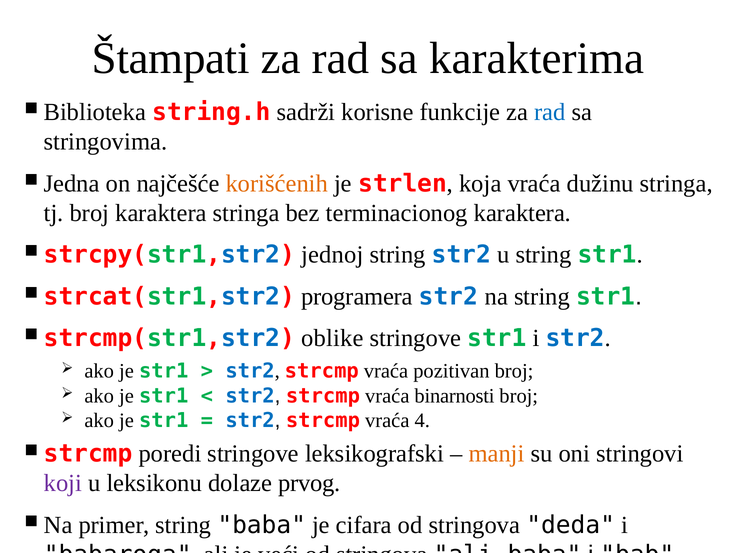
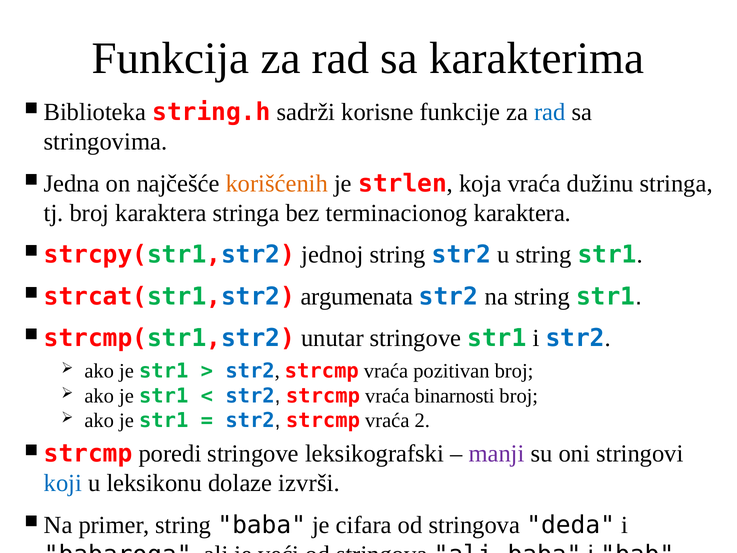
Štampati: Štampati -> Funkcija (171, 59)
programera: programera -> argumenata (357, 296)
oblike: oblike -> unutar (332, 338)
4: 4 -> 2 (422, 420)
manji colour: orange -> purple (497, 454)
koji colour: purple -> blue (63, 483)
prvog: prvog -> izvrši (309, 483)
